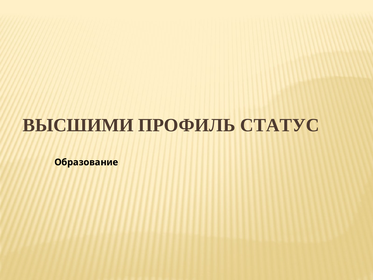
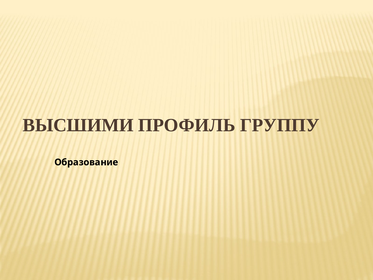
СТАТУС: СТАТУС -> ГРУППУ (280, 125)
